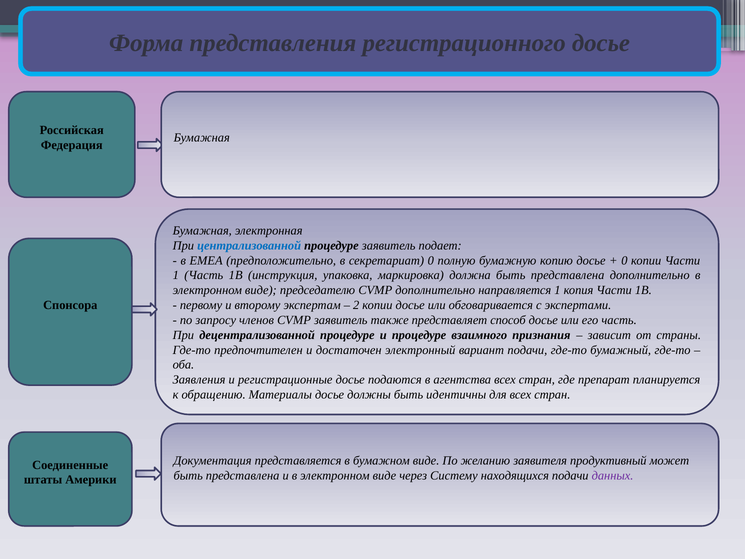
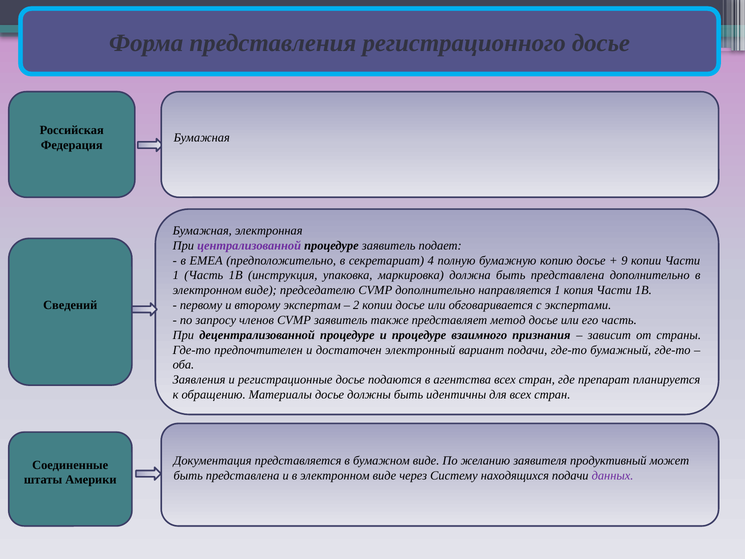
централизованной colour: blue -> purple (249, 245)
секретариат 0: 0 -> 4 (431, 260)
0: 0 -> 9 (624, 260)
Спонсора: Спонсора -> Сведений (70, 305)
способ: способ -> метод (508, 320)
